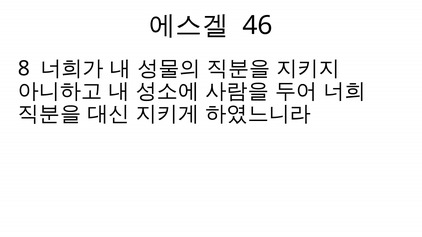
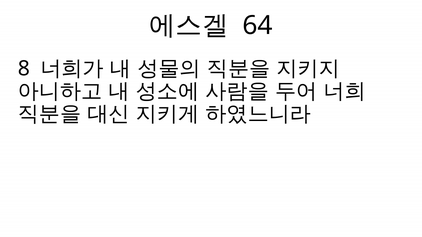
46: 46 -> 64 (258, 25)
